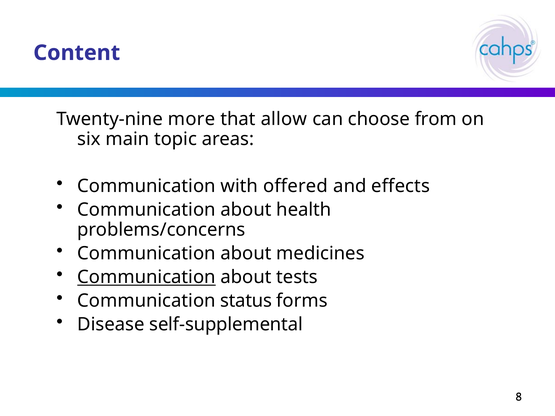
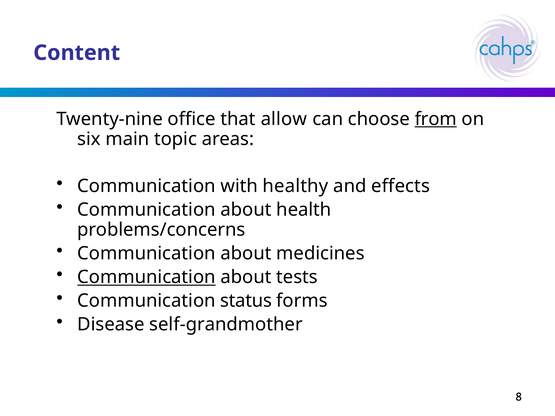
more: more -> office (192, 119)
from underline: none -> present (436, 119)
offered: offered -> healthy (296, 186)
self-supplemental: self-supplemental -> self-grandmother (226, 325)
